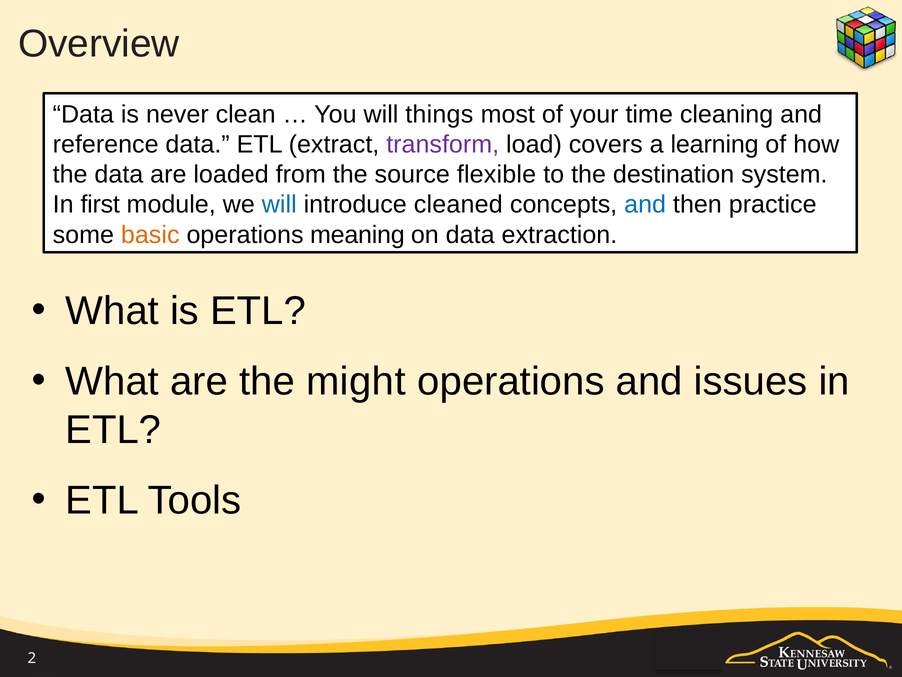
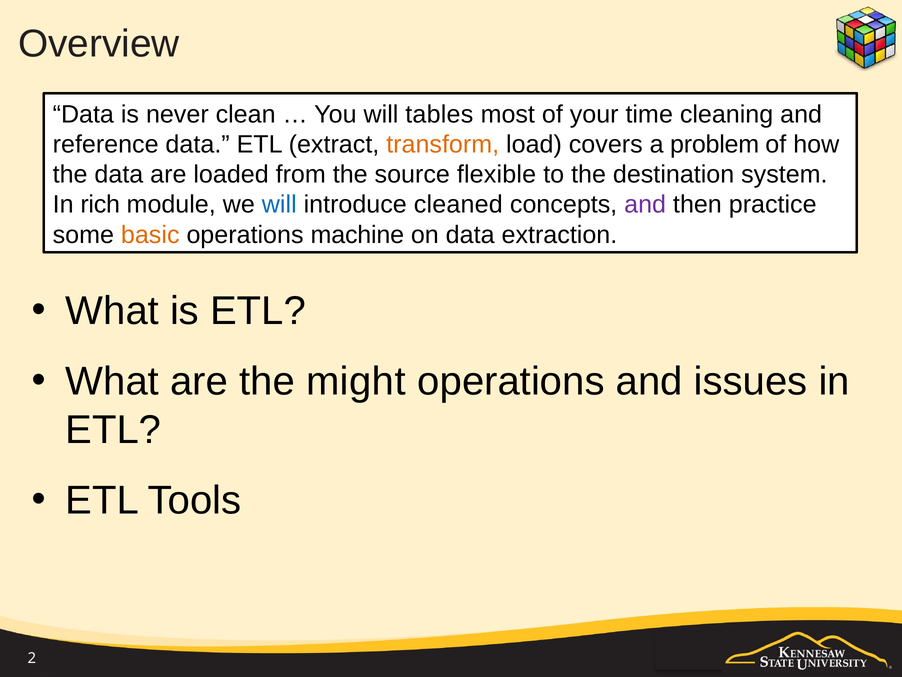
things: things -> tables (439, 114)
transform colour: purple -> orange (443, 144)
learning: learning -> problem (715, 144)
first: first -> rich (100, 204)
and colour: blue -> purple (645, 204)
meaning: meaning -> machine (357, 235)
